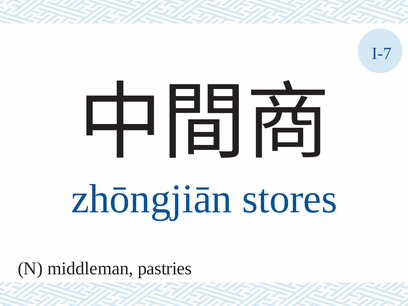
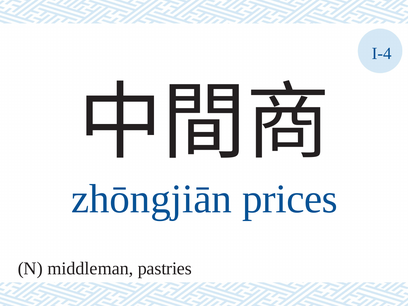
I-7: I-7 -> I-4 (382, 53)
stores: stores -> prices (290, 199)
